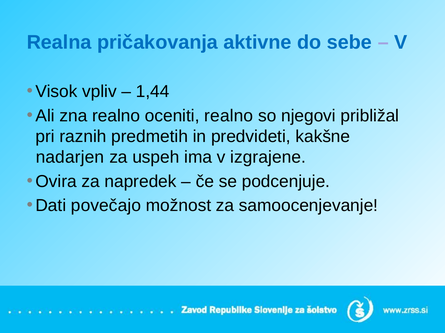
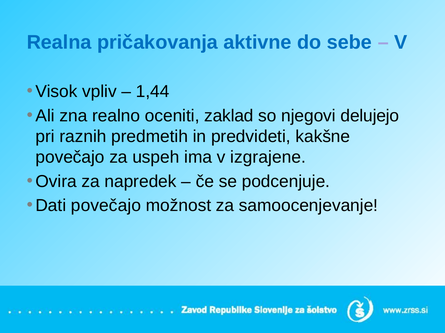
oceniti realno: realno -> zaklad (229, 116)
približal: približal -> delujejo (370, 116)
nadarjen: nadarjen -> povečajo (70, 158)
